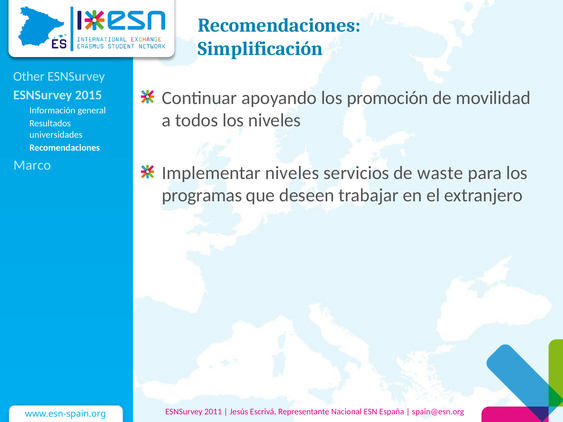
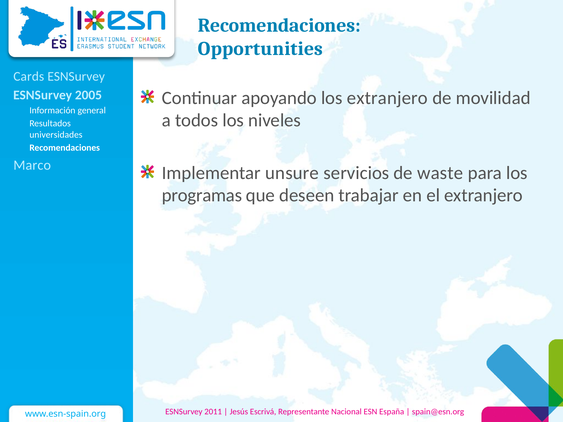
Simplificación: Simplificación -> Opportunities (260, 49)
Other: Other -> Cards (29, 77)
2015: 2015 -> 2005 (88, 95)
los promoción: promoción -> extranjero (387, 98)
Implementar niveles: niveles -> unsure (292, 173)
